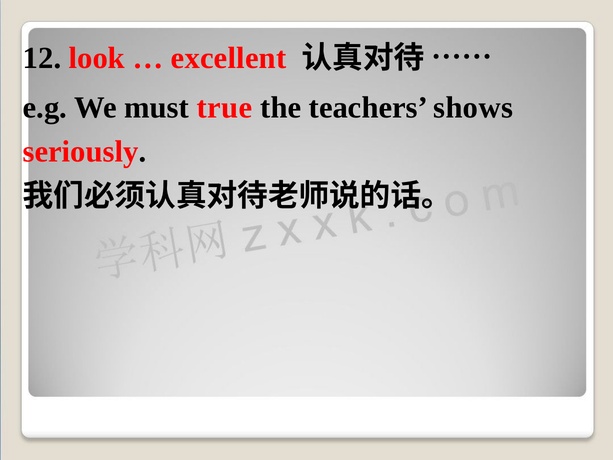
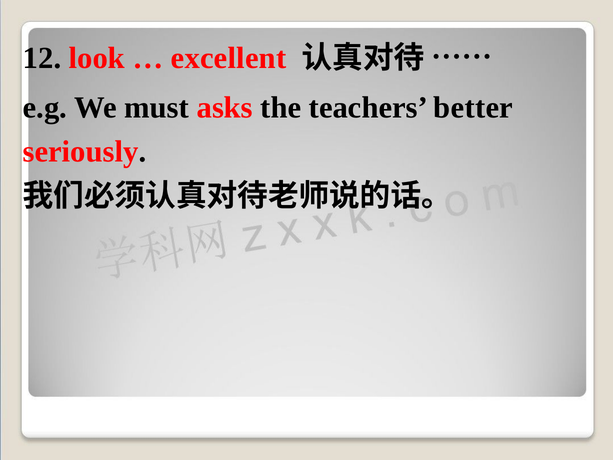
true: true -> asks (225, 108)
shows: shows -> better (473, 108)
